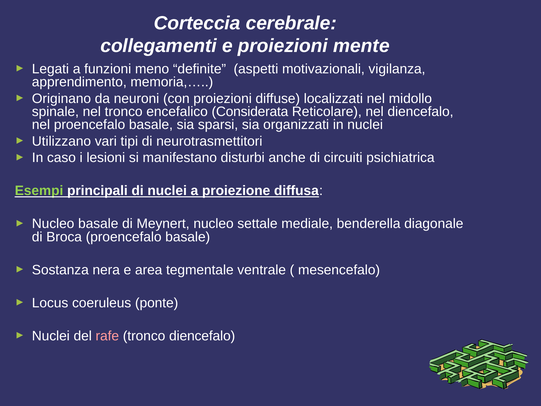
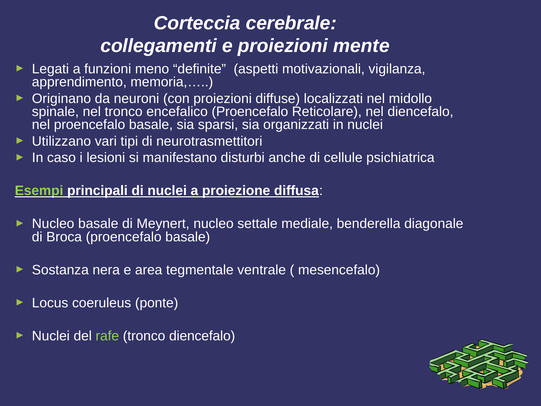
encefalico Considerata: Considerata -> Proencefalo (250, 112)
circuiti: circuiti -> cellule (343, 158)
rafe colour: pink -> light green (107, 336)
